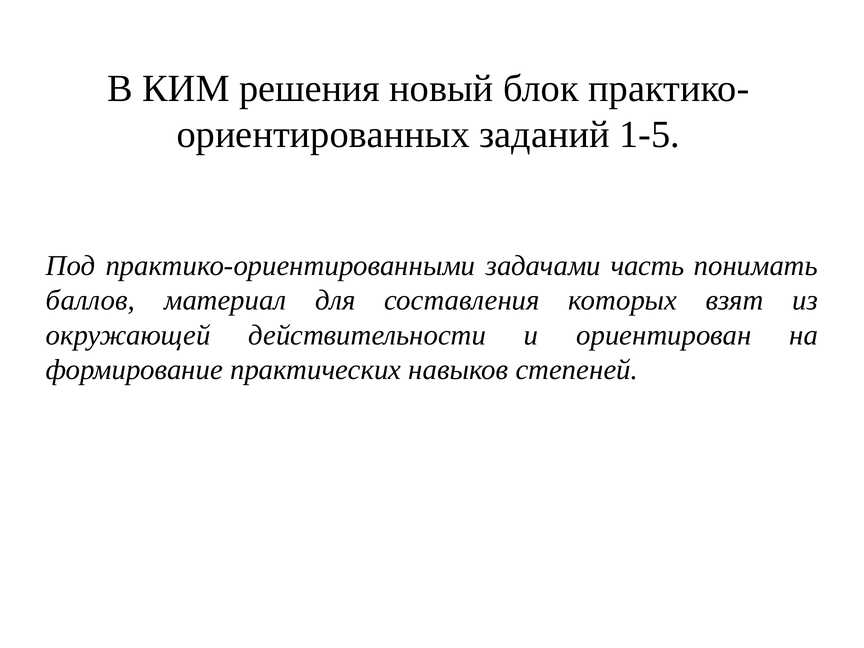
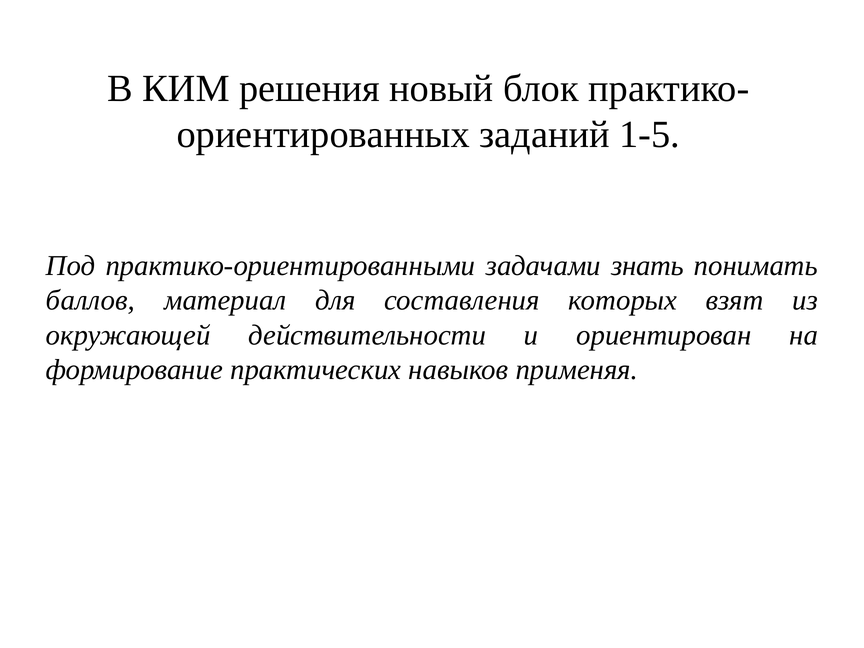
часть: часть -> знать (647, 266)
степеней: степеней -> применяя (577, 370)
